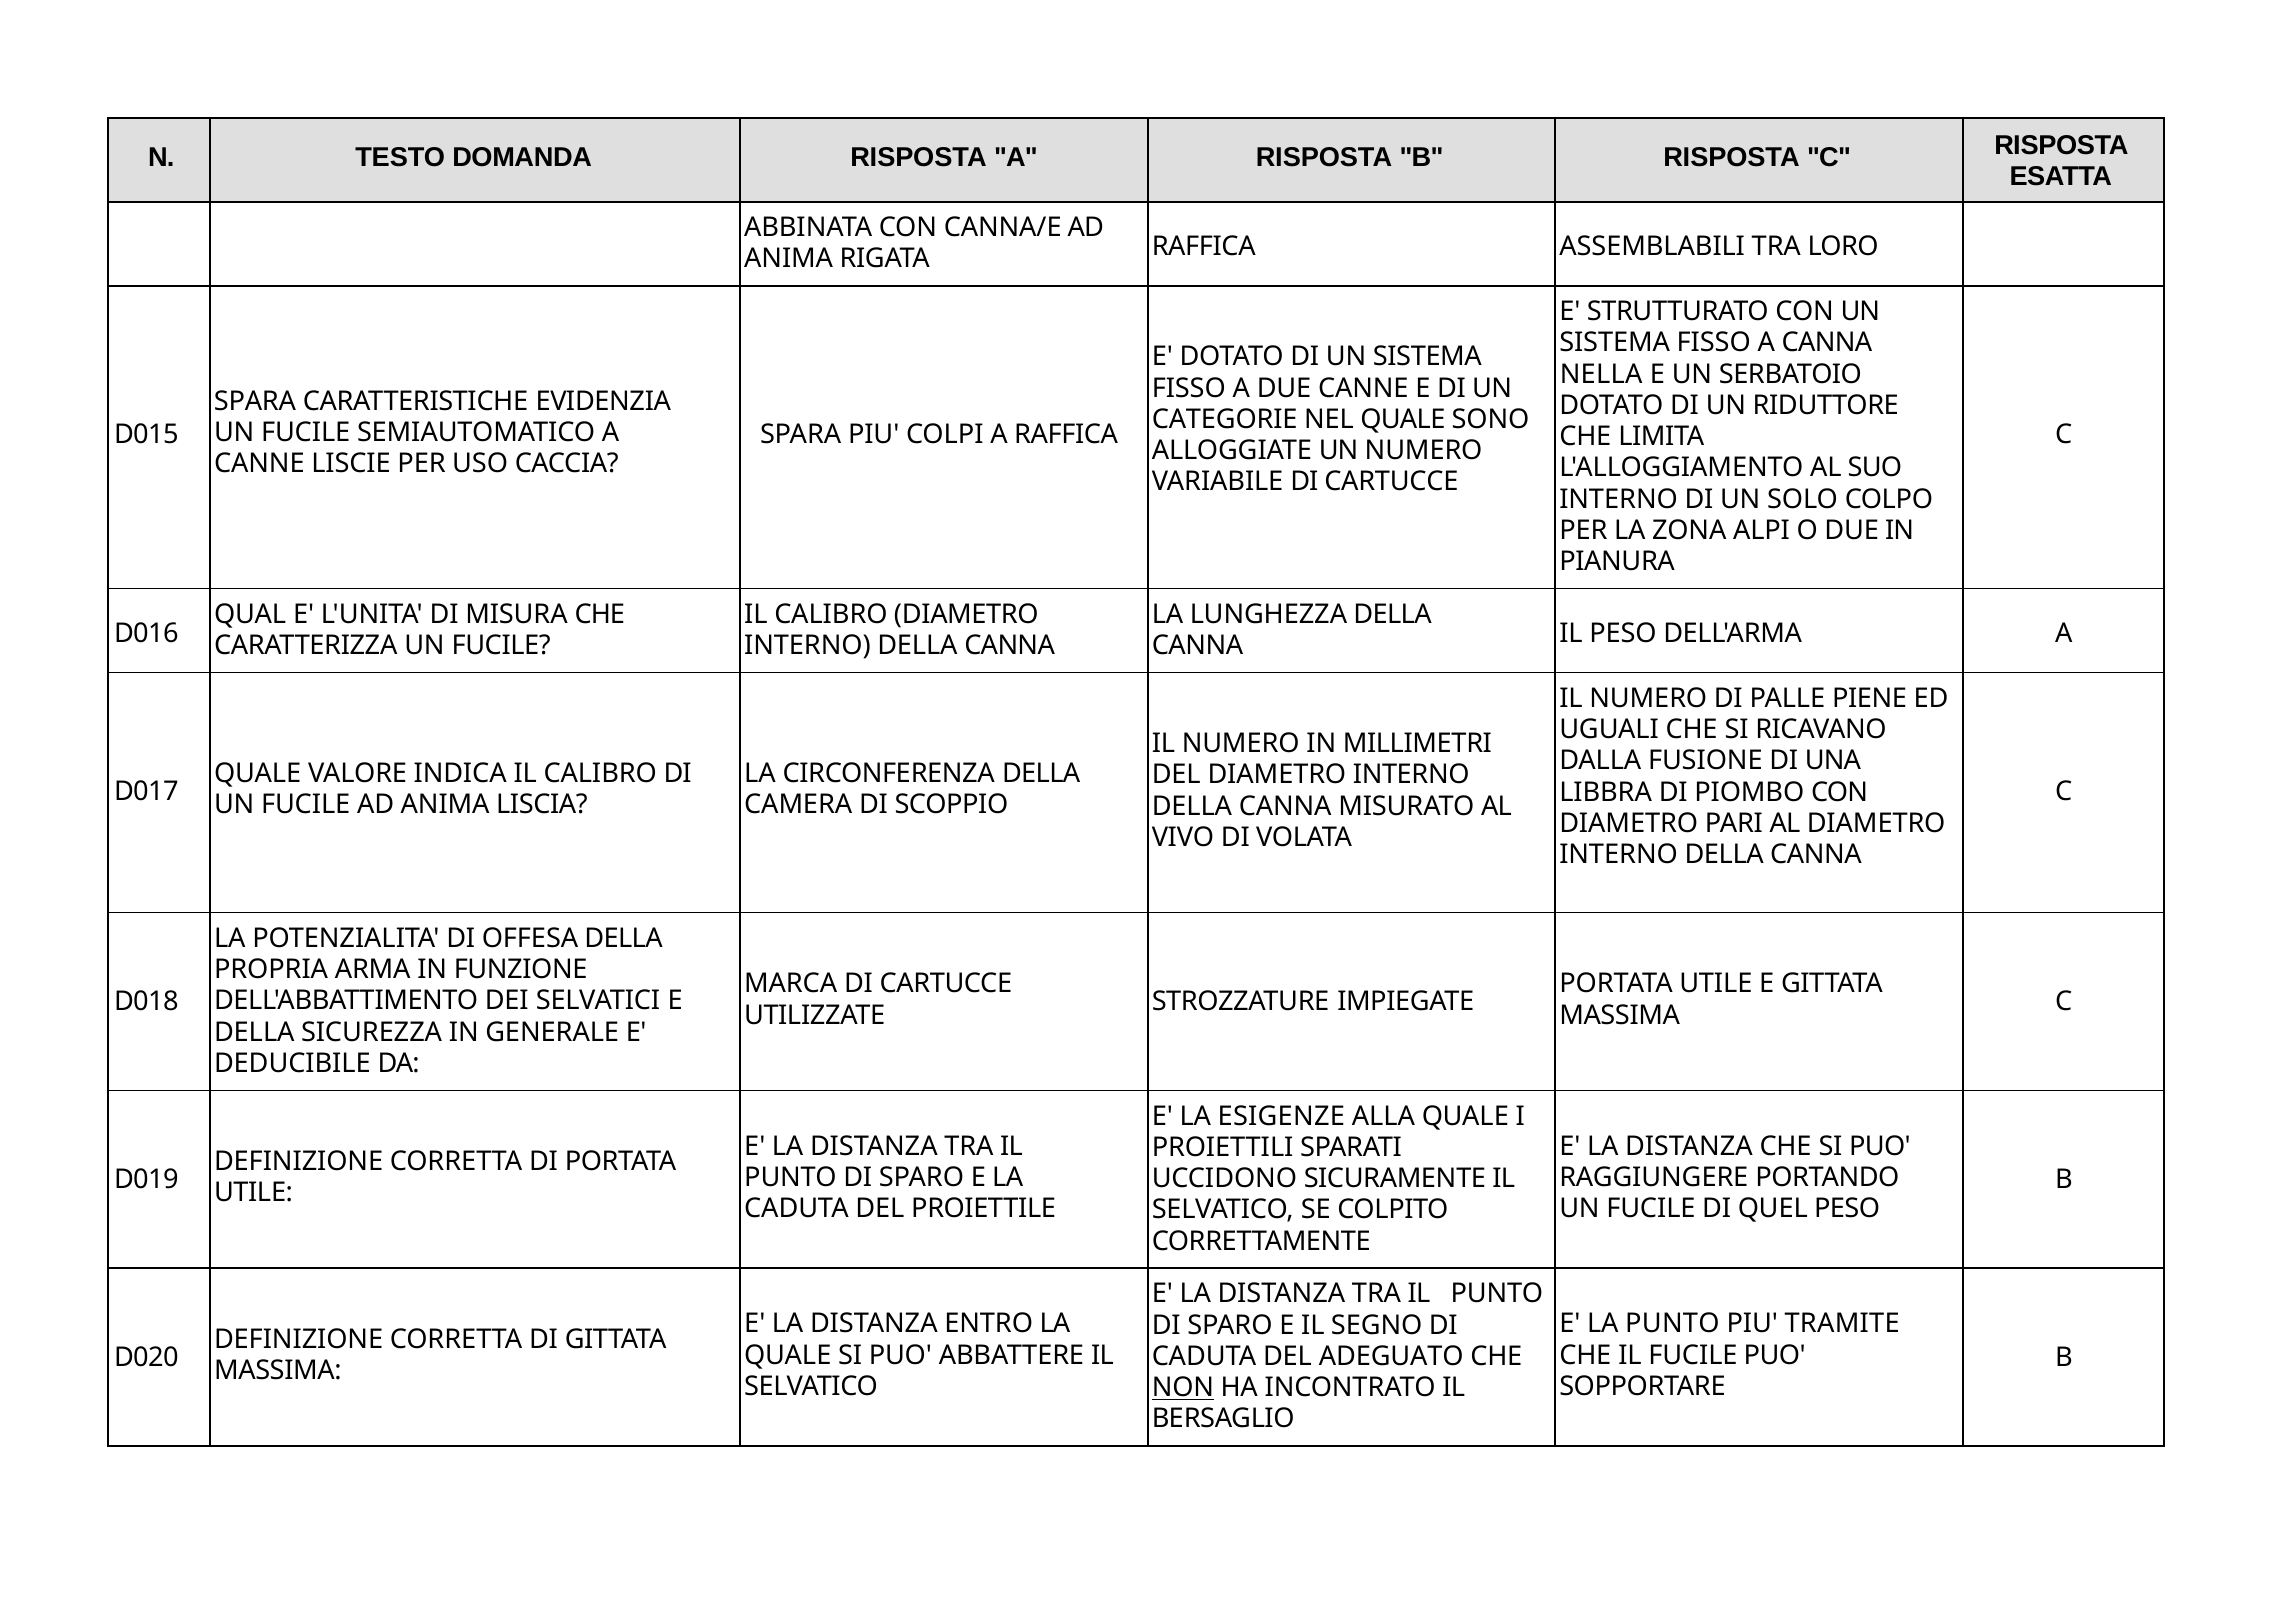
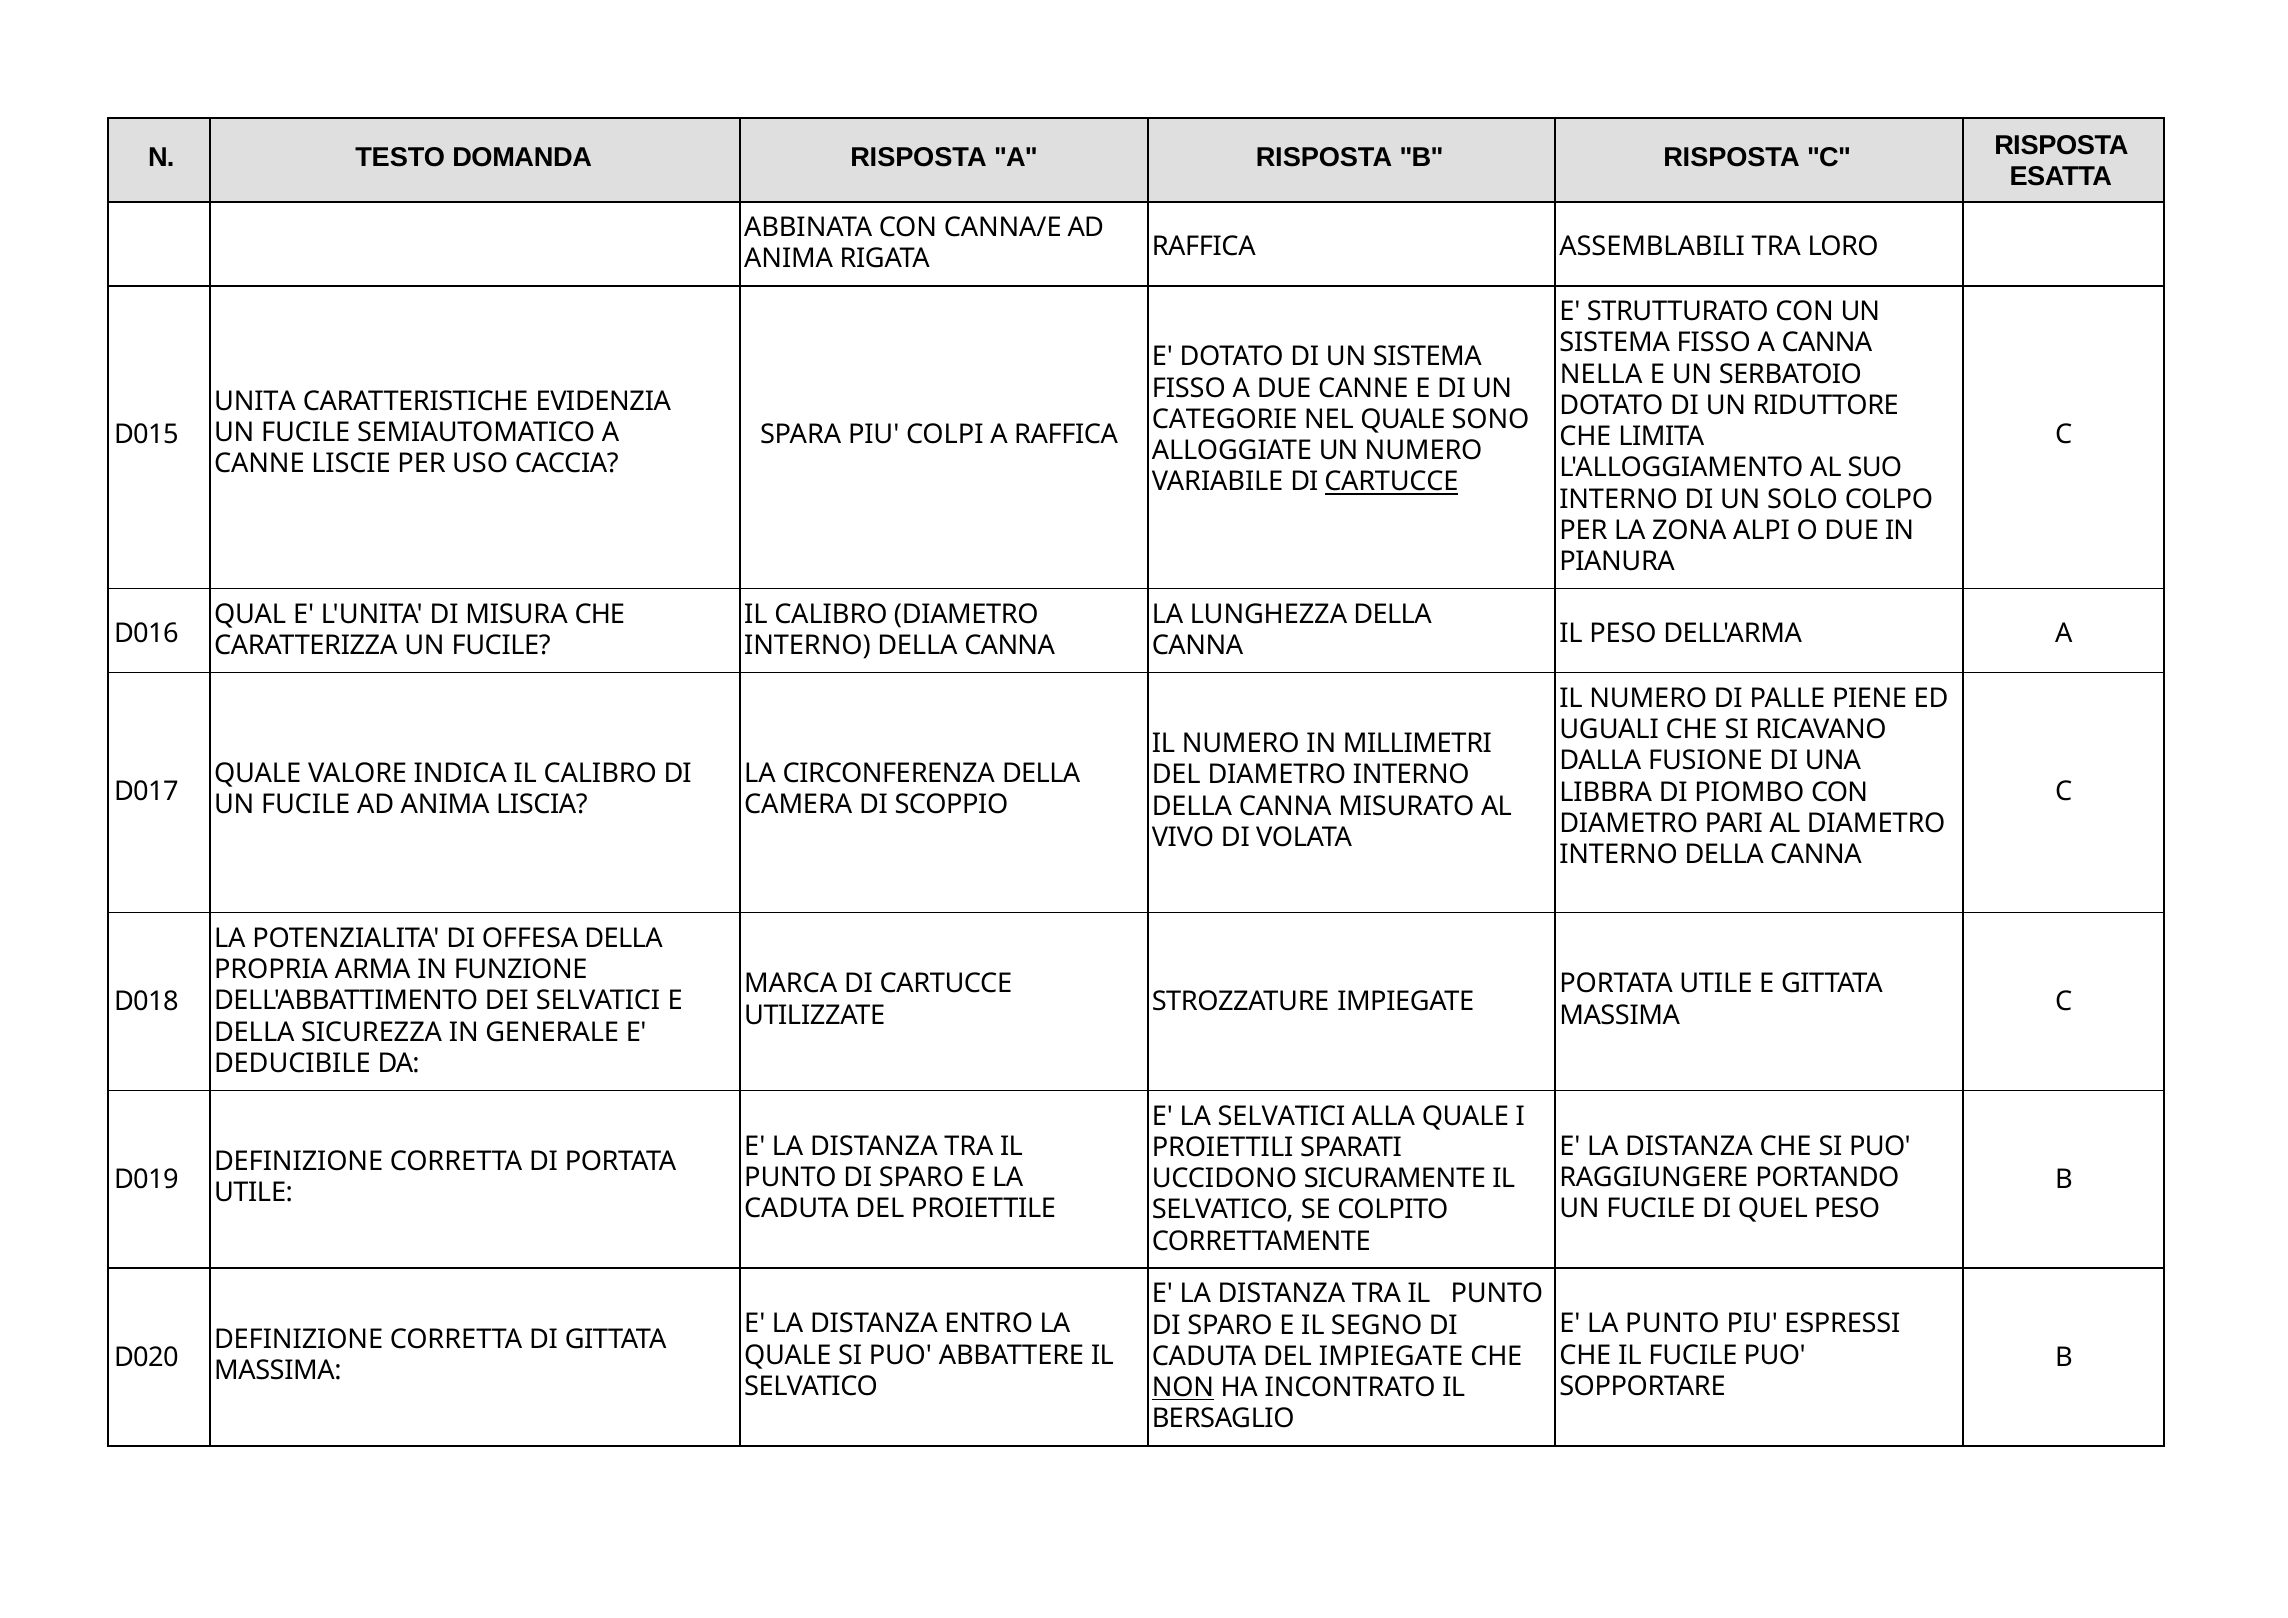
SPARA: SPARA -> UNITA (255, 401)
CARTUCCE underline: none -> present (1391, 482)
LA ESIGENZE: ESIGENZE -> SELVATICI (1282, 1116)
TRAMITE: TRAMITE -> ESPRESSI (1842, 1324)
DEL ADEGUATO: ADEGUATO -> IMPIEGATE (1391, 1357)
